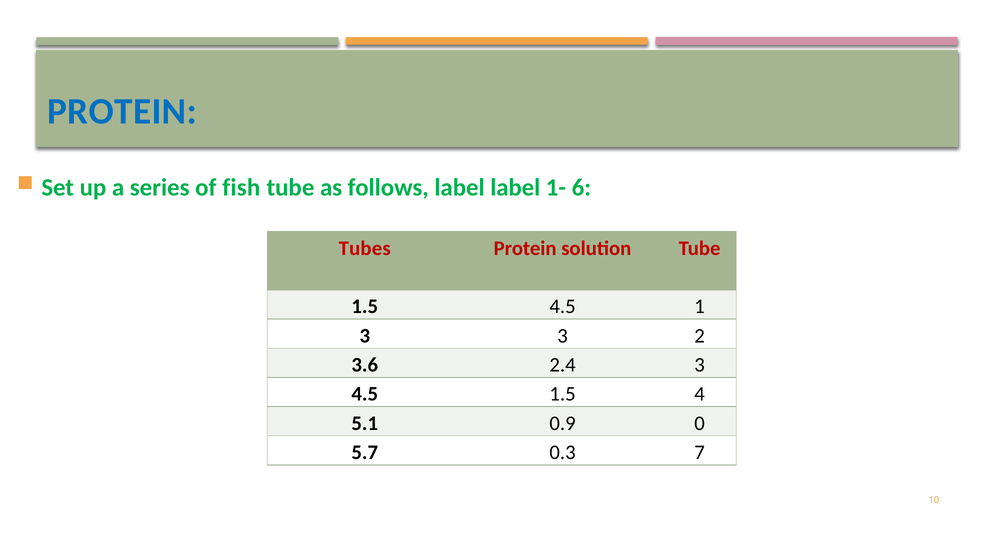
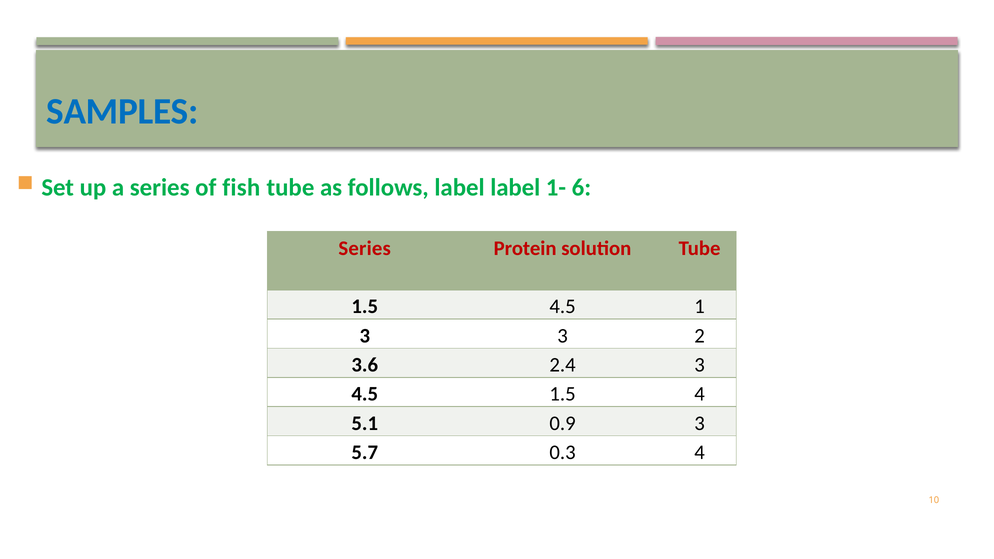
PROTEIN: PROTEIN -> SAMPLES (122, 112)
Tubes: Tubes -> Series (365, 248)
0.9 0: 0 -> 3 (700, 423)
0.3 7: 7 -> 4 (700, 453)
